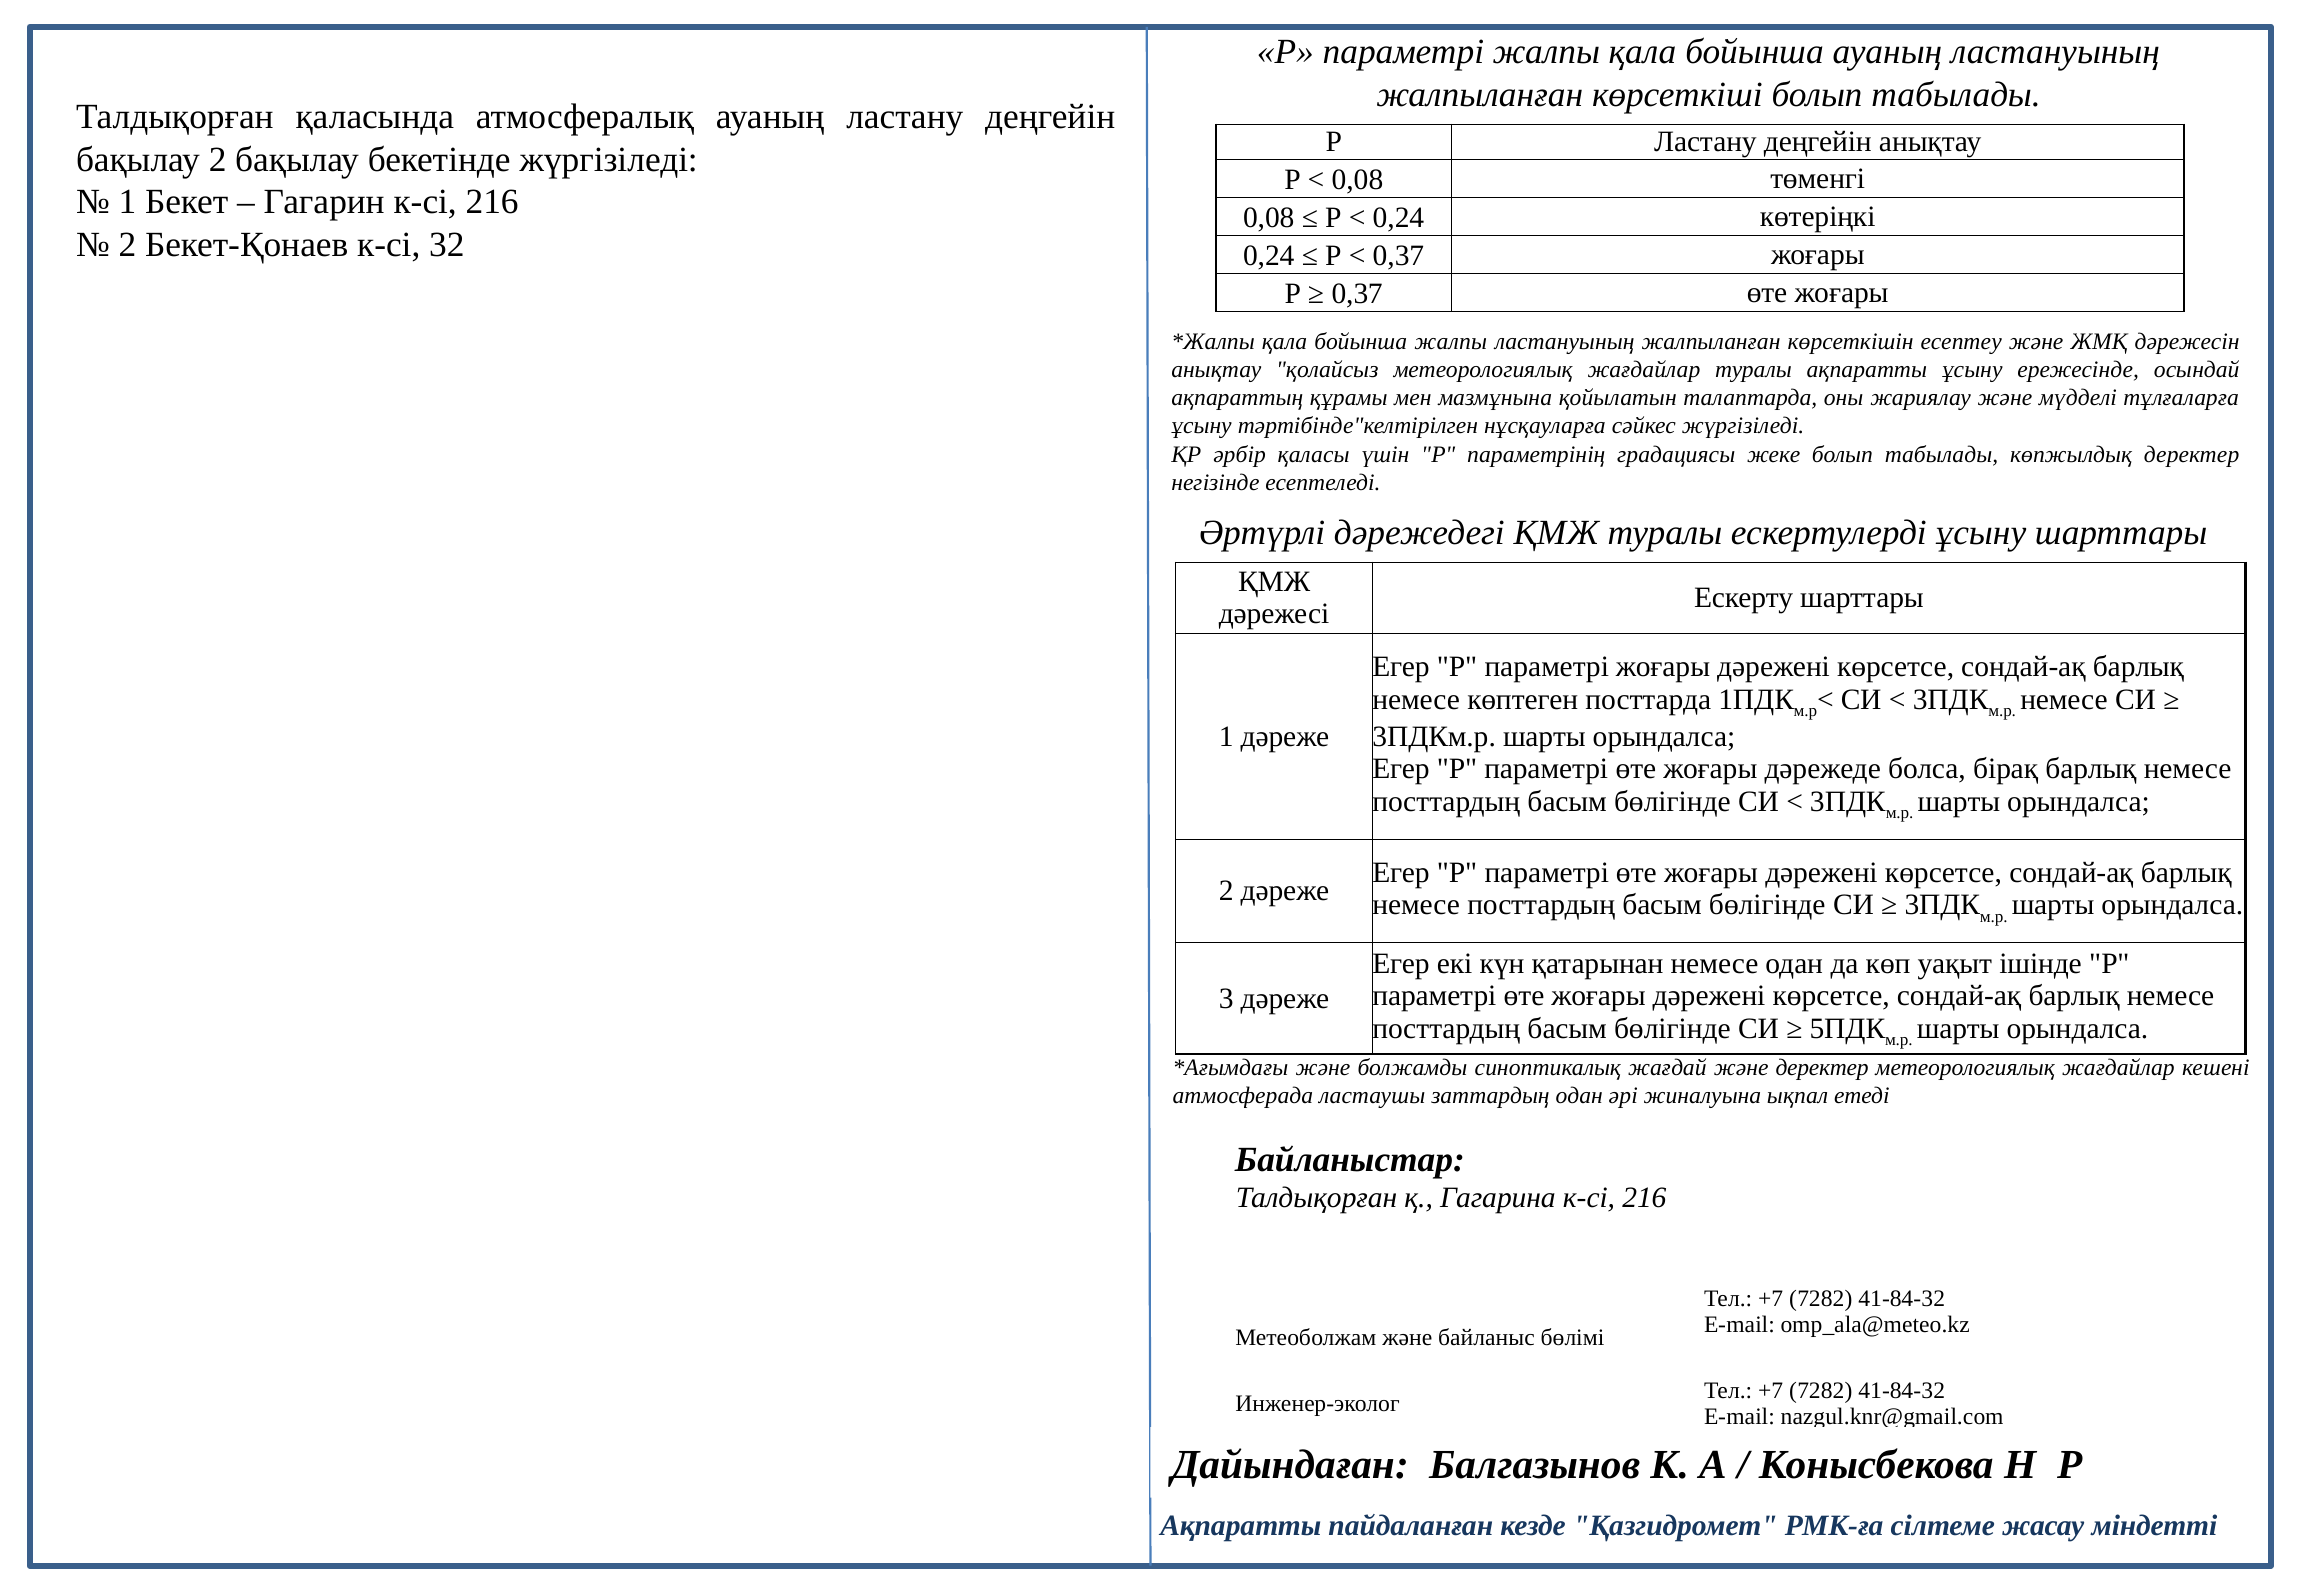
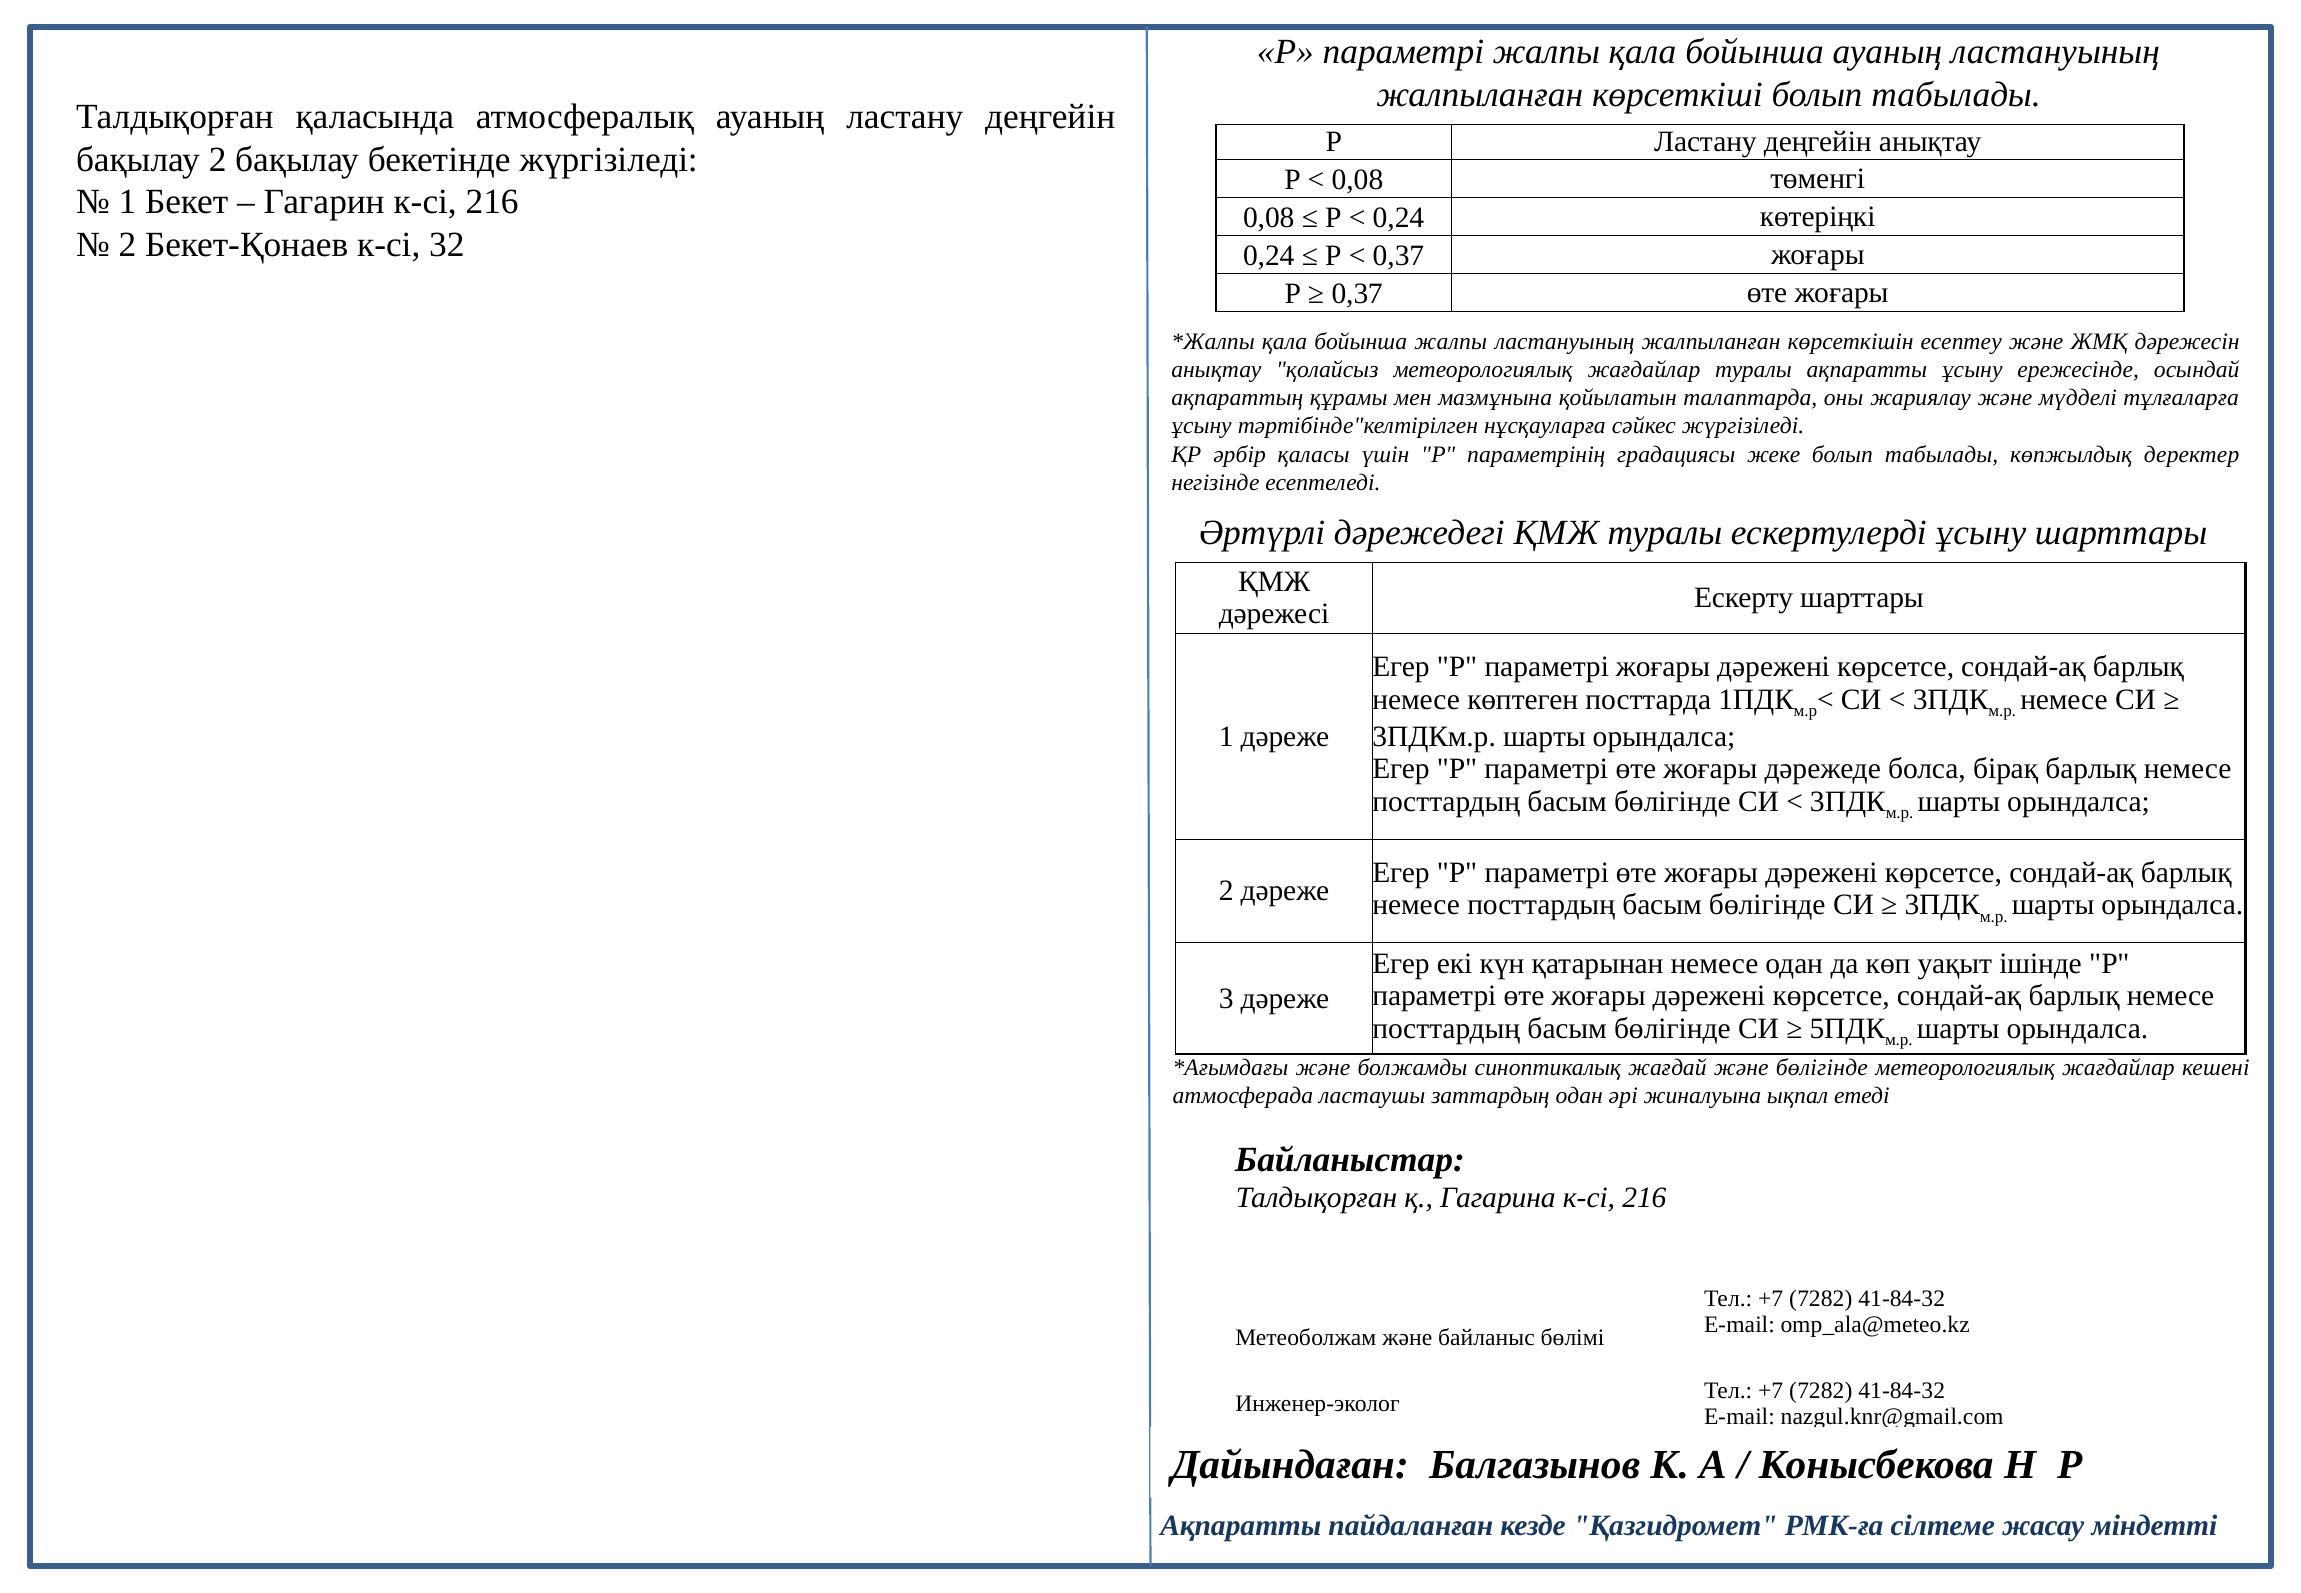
және деректер: деректер -> бөлігінде (1822, 1068)
